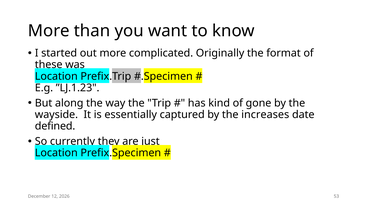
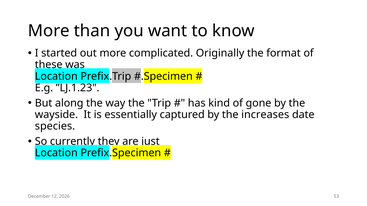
defined: defined -> species (55, 126)
